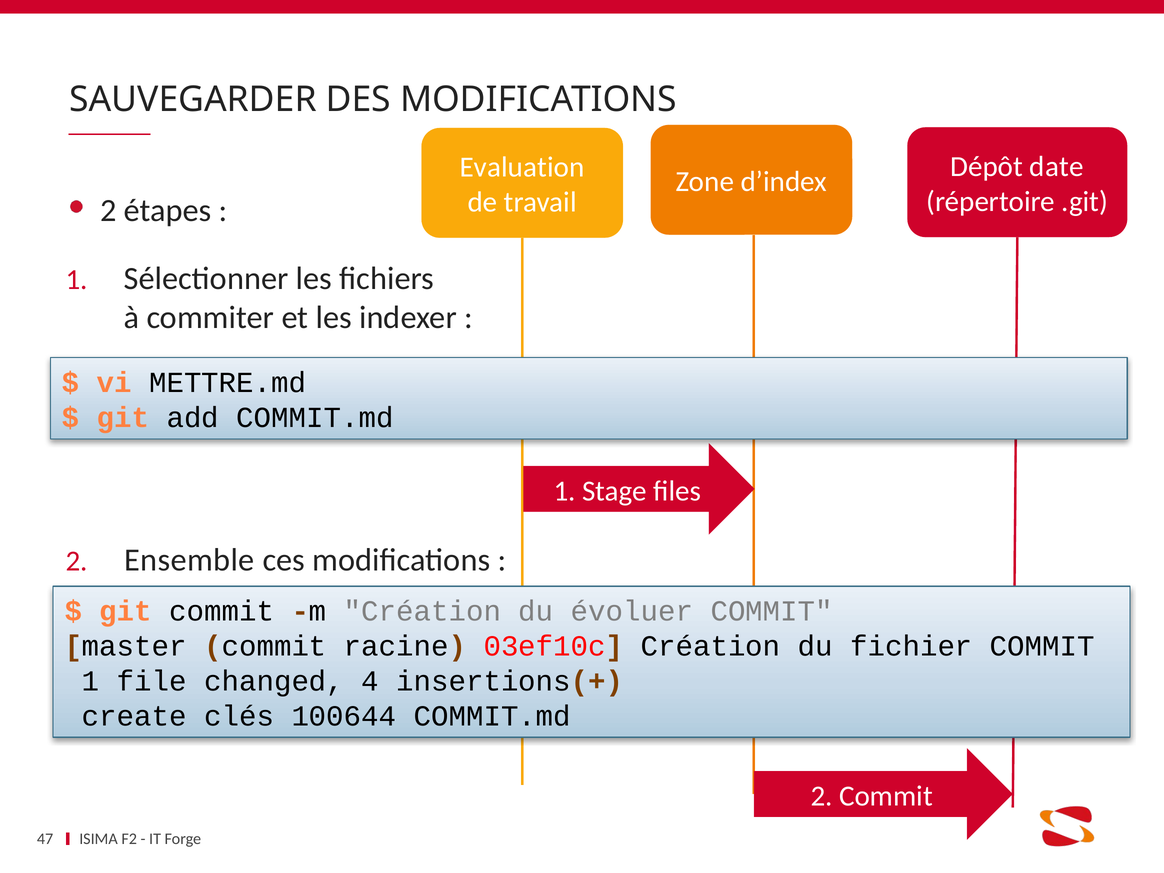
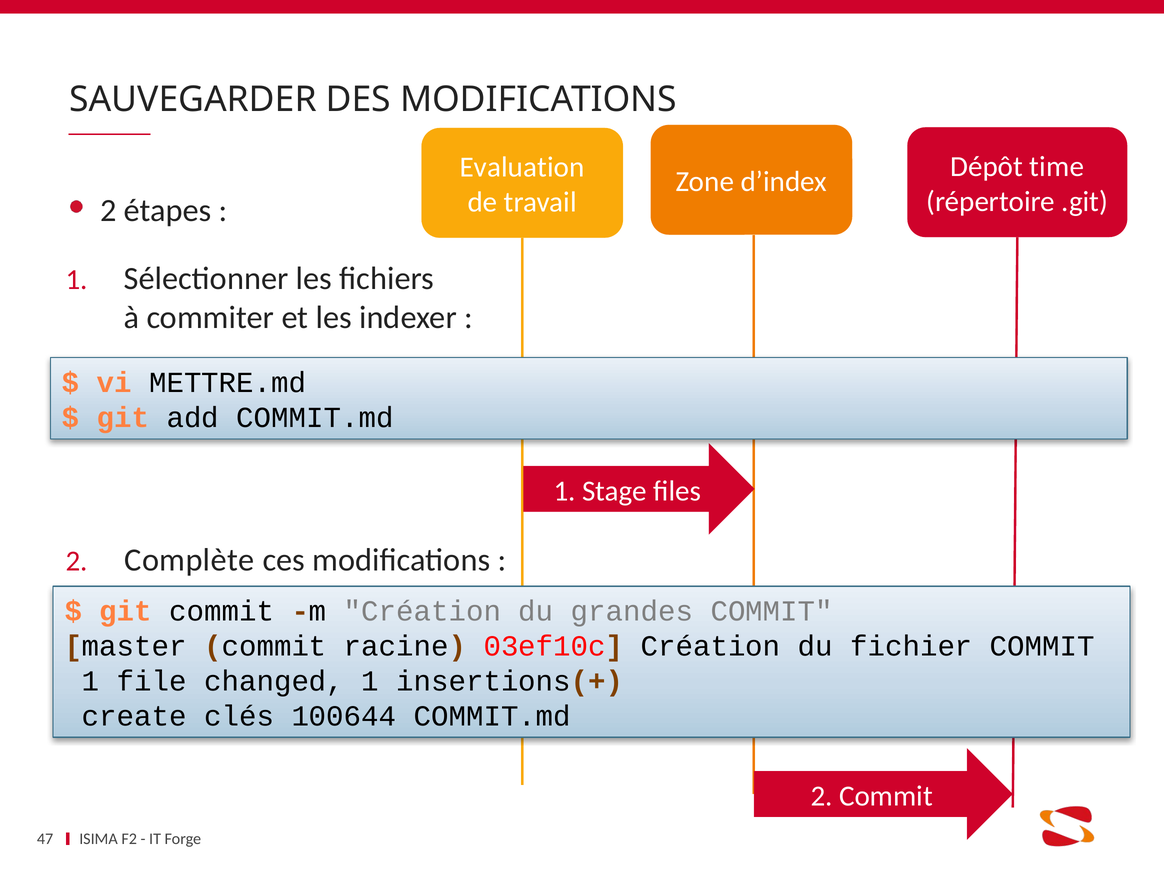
date: date -> time (1057, 167)
Ensemble: Ensemble -> Complète (189, 560)
évoluer: évoluer -> grandes (632, 611)
changed 4: 4 -> 1 (370, 681)
